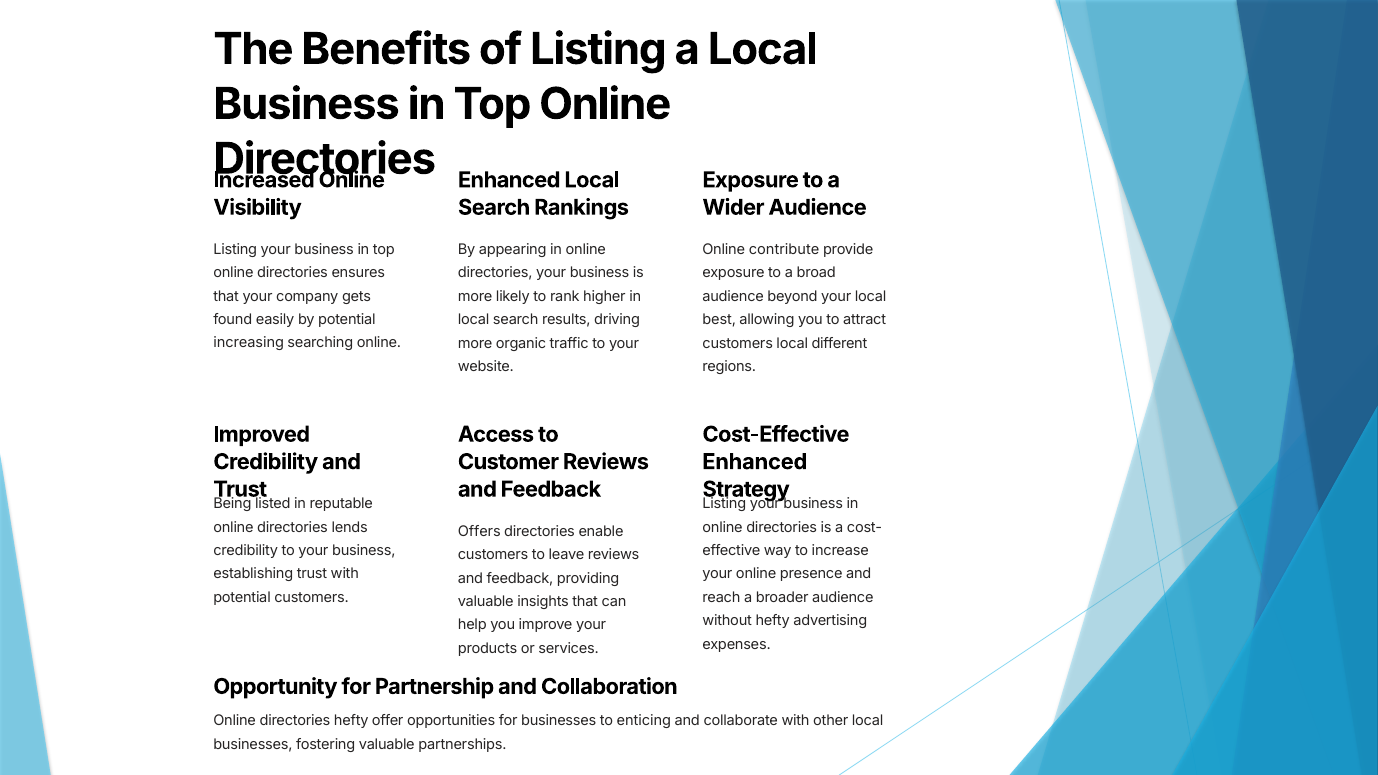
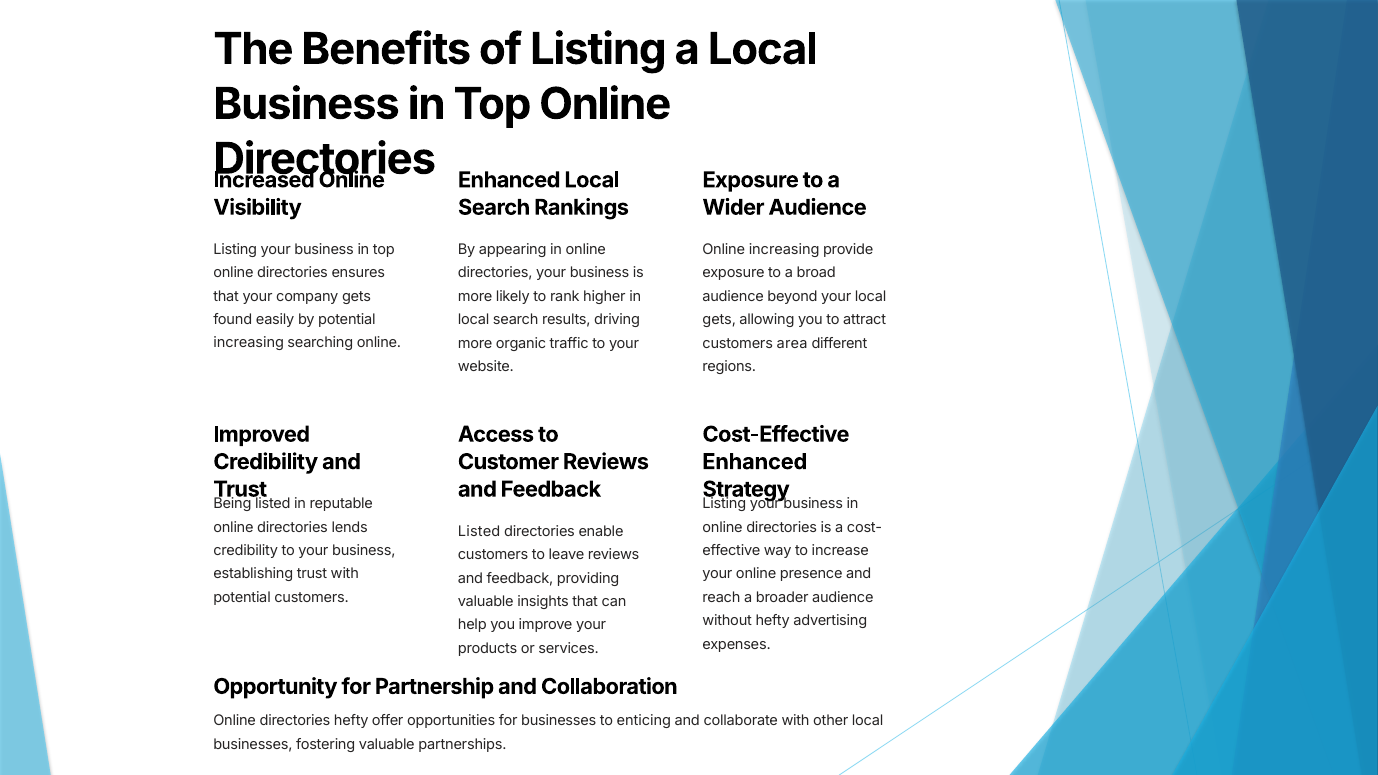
Online contribute: contribute -> increasing (784, 250)
best: best -> gets (719, 320)
customers local: local -> area (792, 343)
Offers: Offers -> Listed (479, 531)
